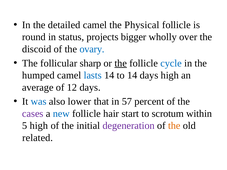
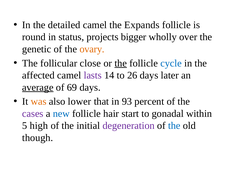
Physical: Physical -> Expands (142, 25)
discoid: discoid -> genetic (37, 49)
ovary colour: blue -> orange (92, 49)
sharp: sharp -> close (90, 63)
humped: humped -> affected (38, 75)
lasts colour: blue -> purple (93, 75)
to 14: 14 -> 26 (132, 75)
days high: high -> later (170, 75)
average underline: none -> present (38, 87)
12: 12 -> 69 (72, 87)
was colour: blue -> orange (39, 102)
57: 57 -> 93 (127, 102)
scrotum: scrotum -> gonadal (168, 114)
the colour: orange -> blue (174, 126)
related: related -> though (38, 138)
